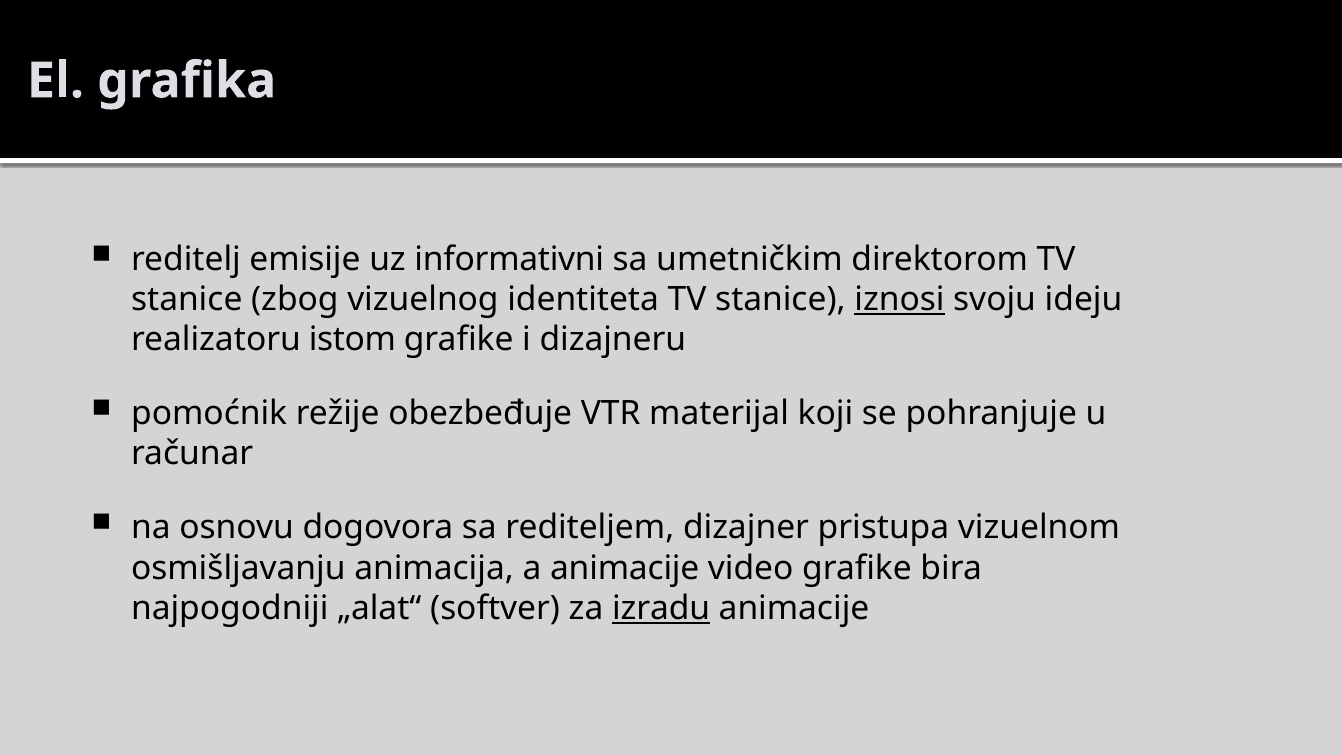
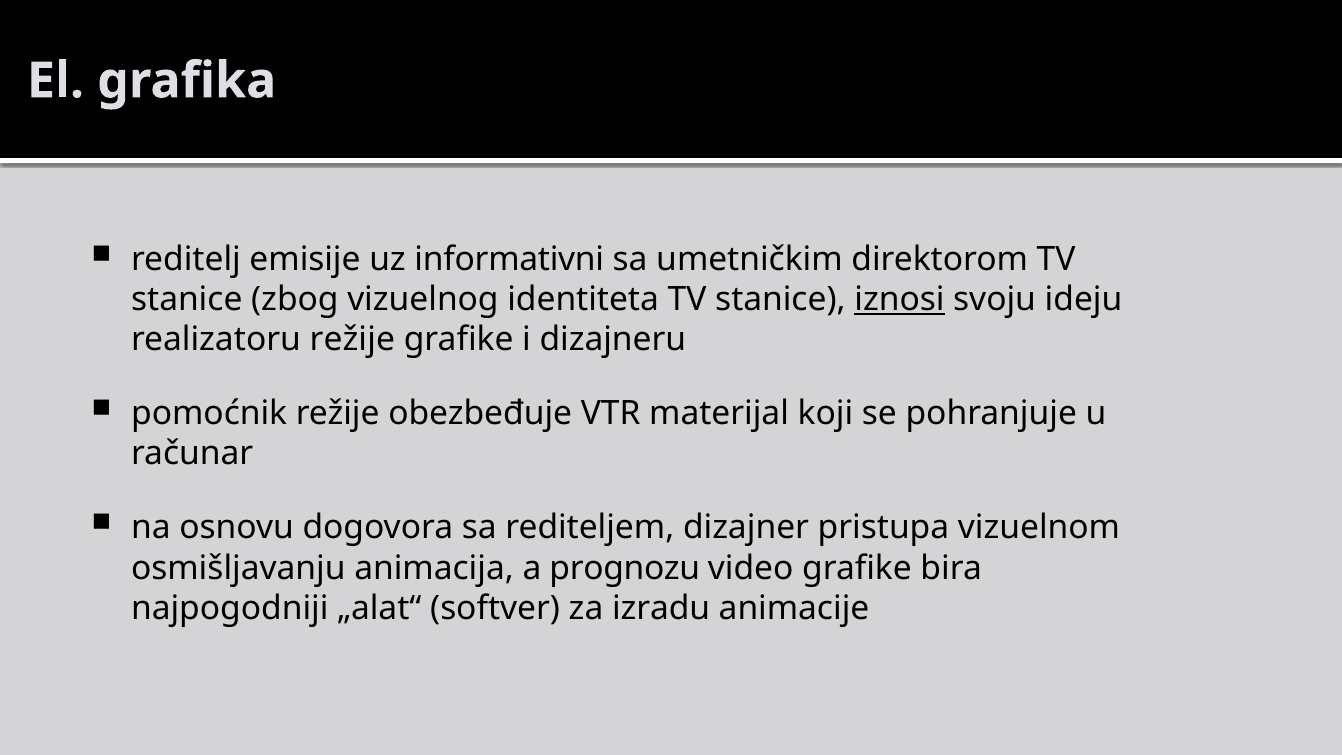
realizatoru istom: istom -> režije (352, 340)
a animacije: animacije -> prognozu (625, 568)
izradu underline: present -> none (661, 608)
